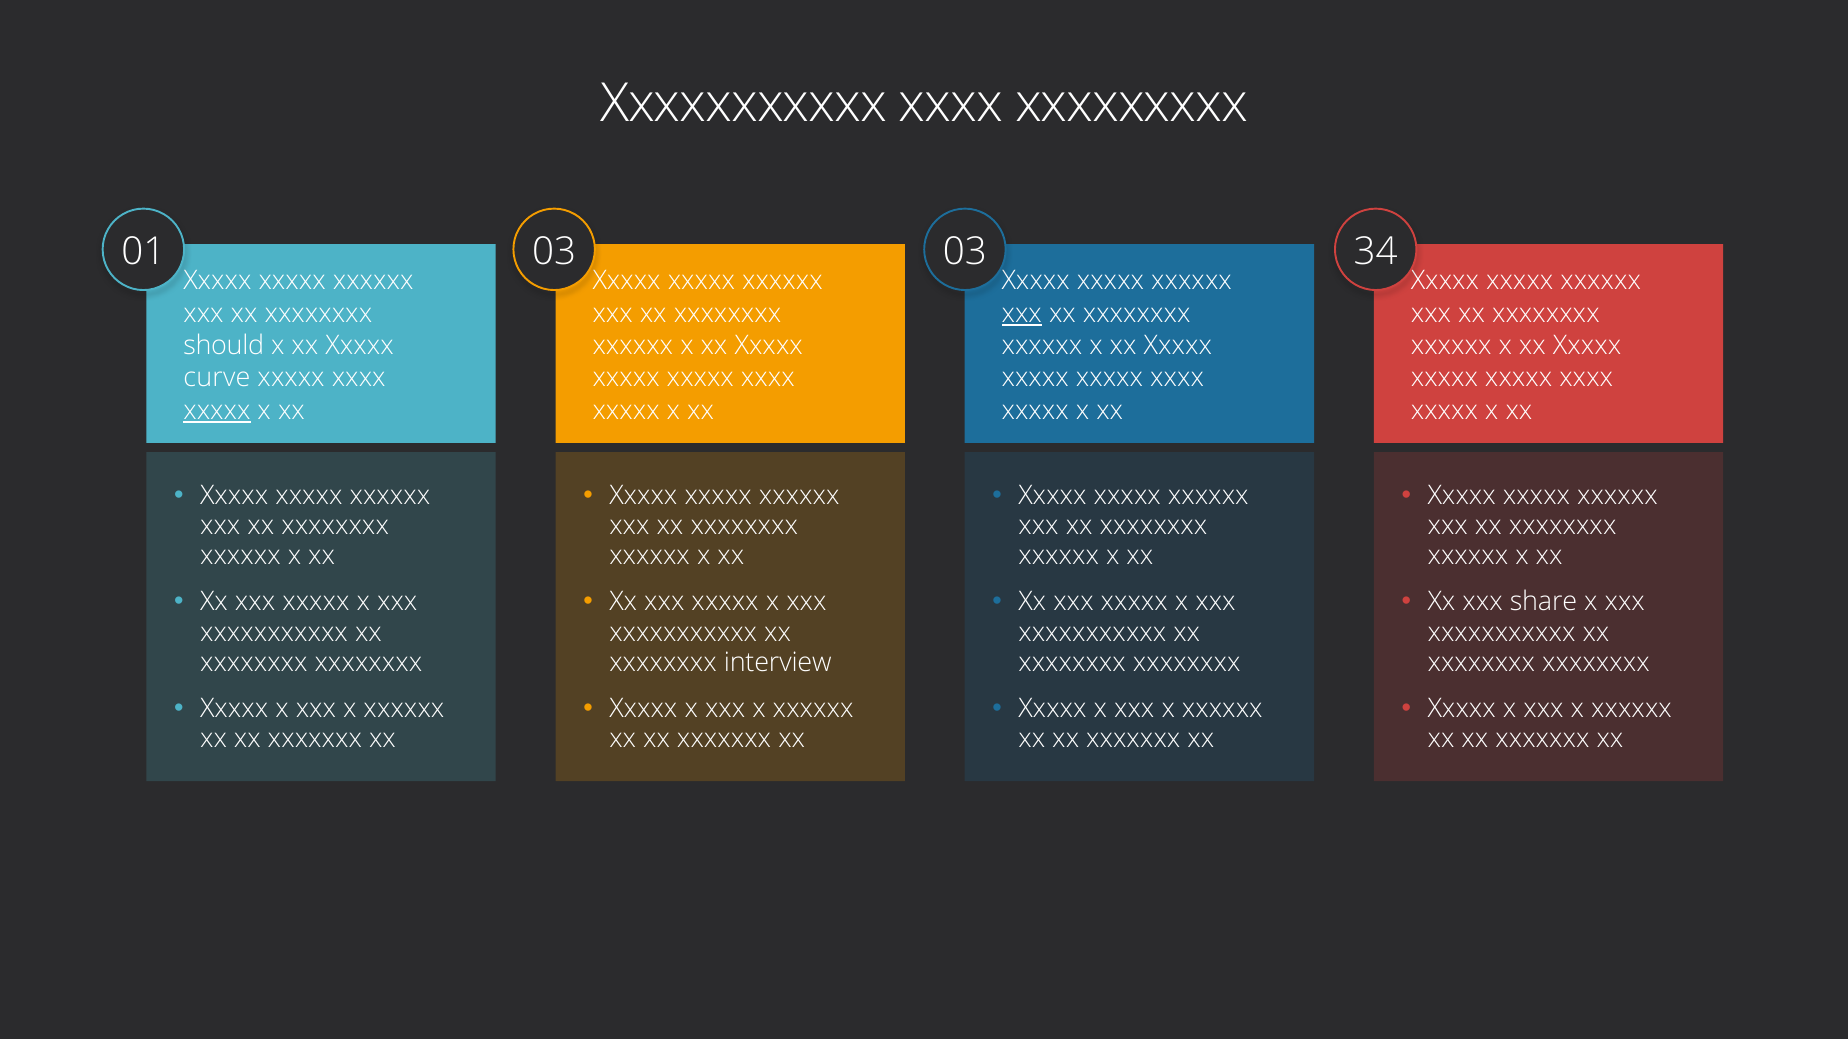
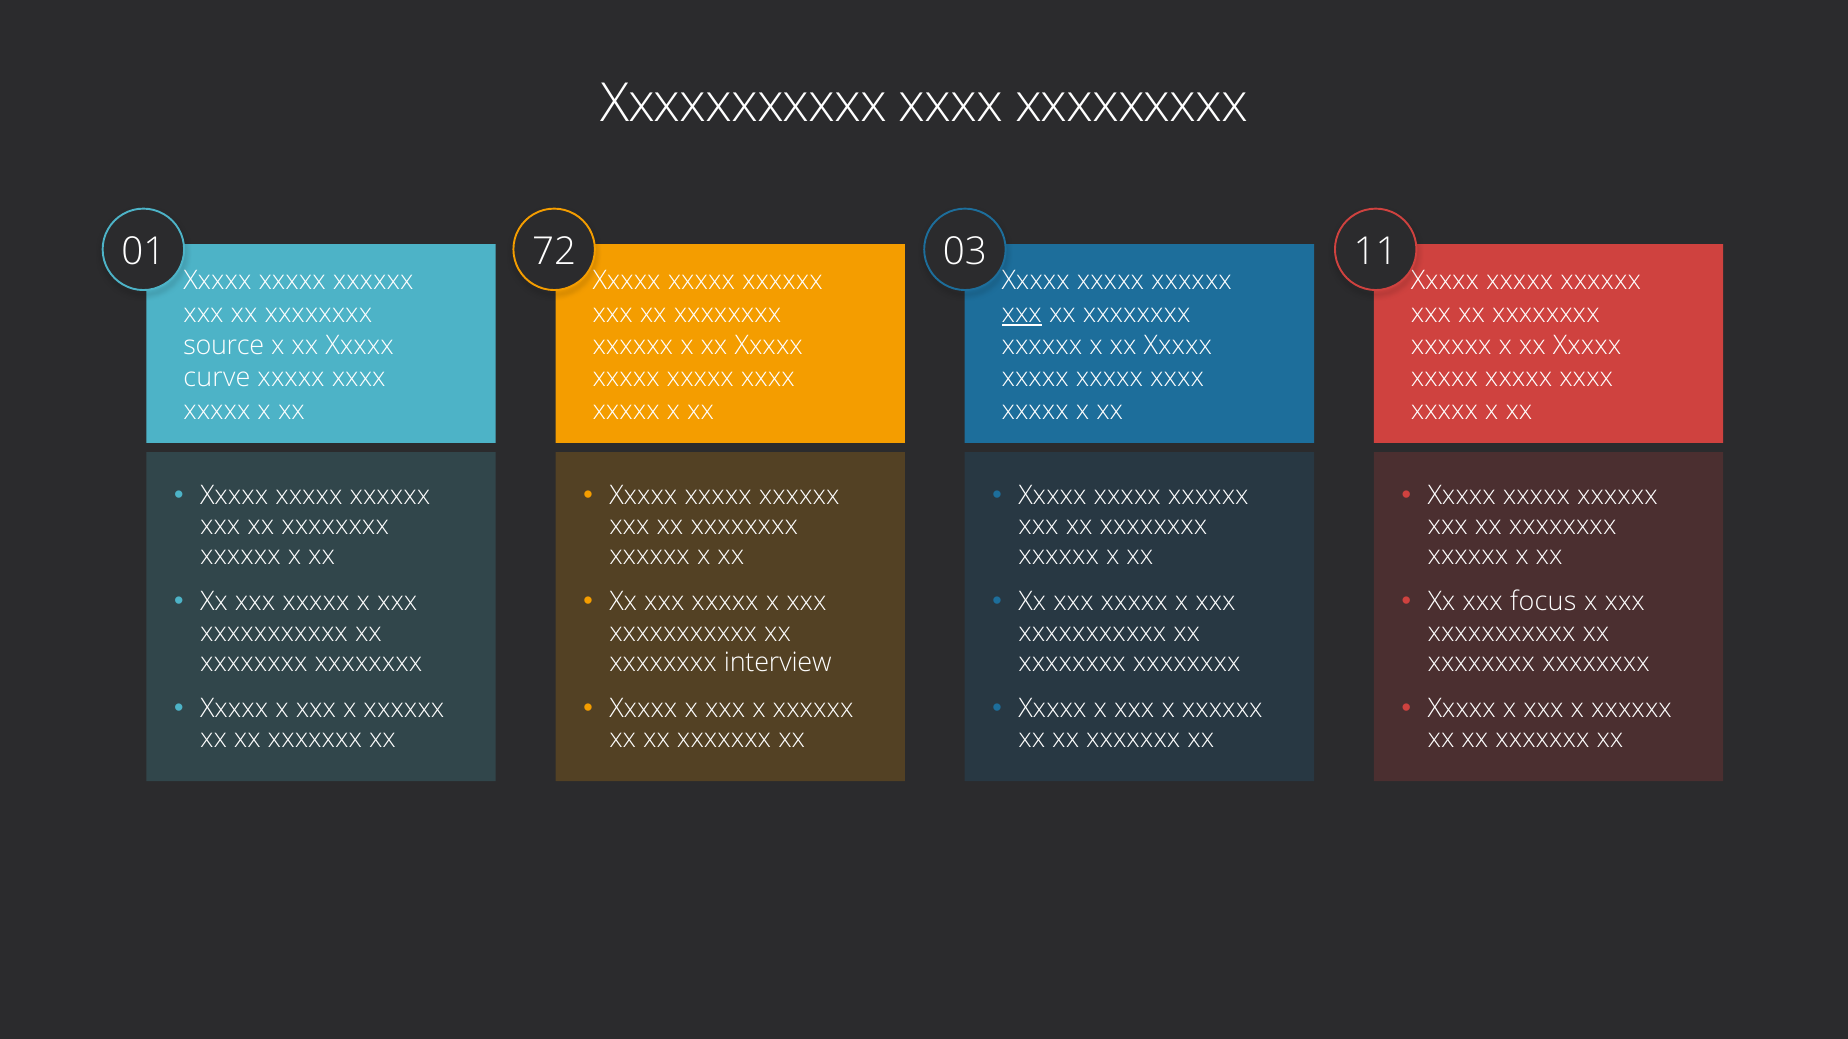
01 03: 03 -> 72 (554, 252)
34: 34 -> 11 (1376, 252)
should: should -> source (224, 346)
xxxxx underline: present -> none (217, 410)
share: share -> focus (1543, 602)
